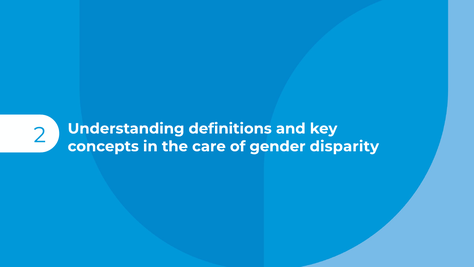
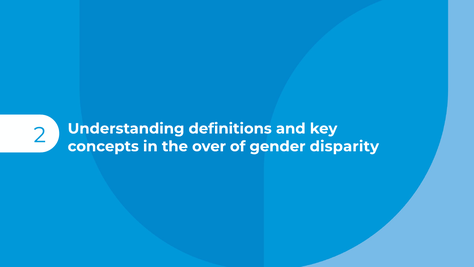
care: care -> over (209, 146)
